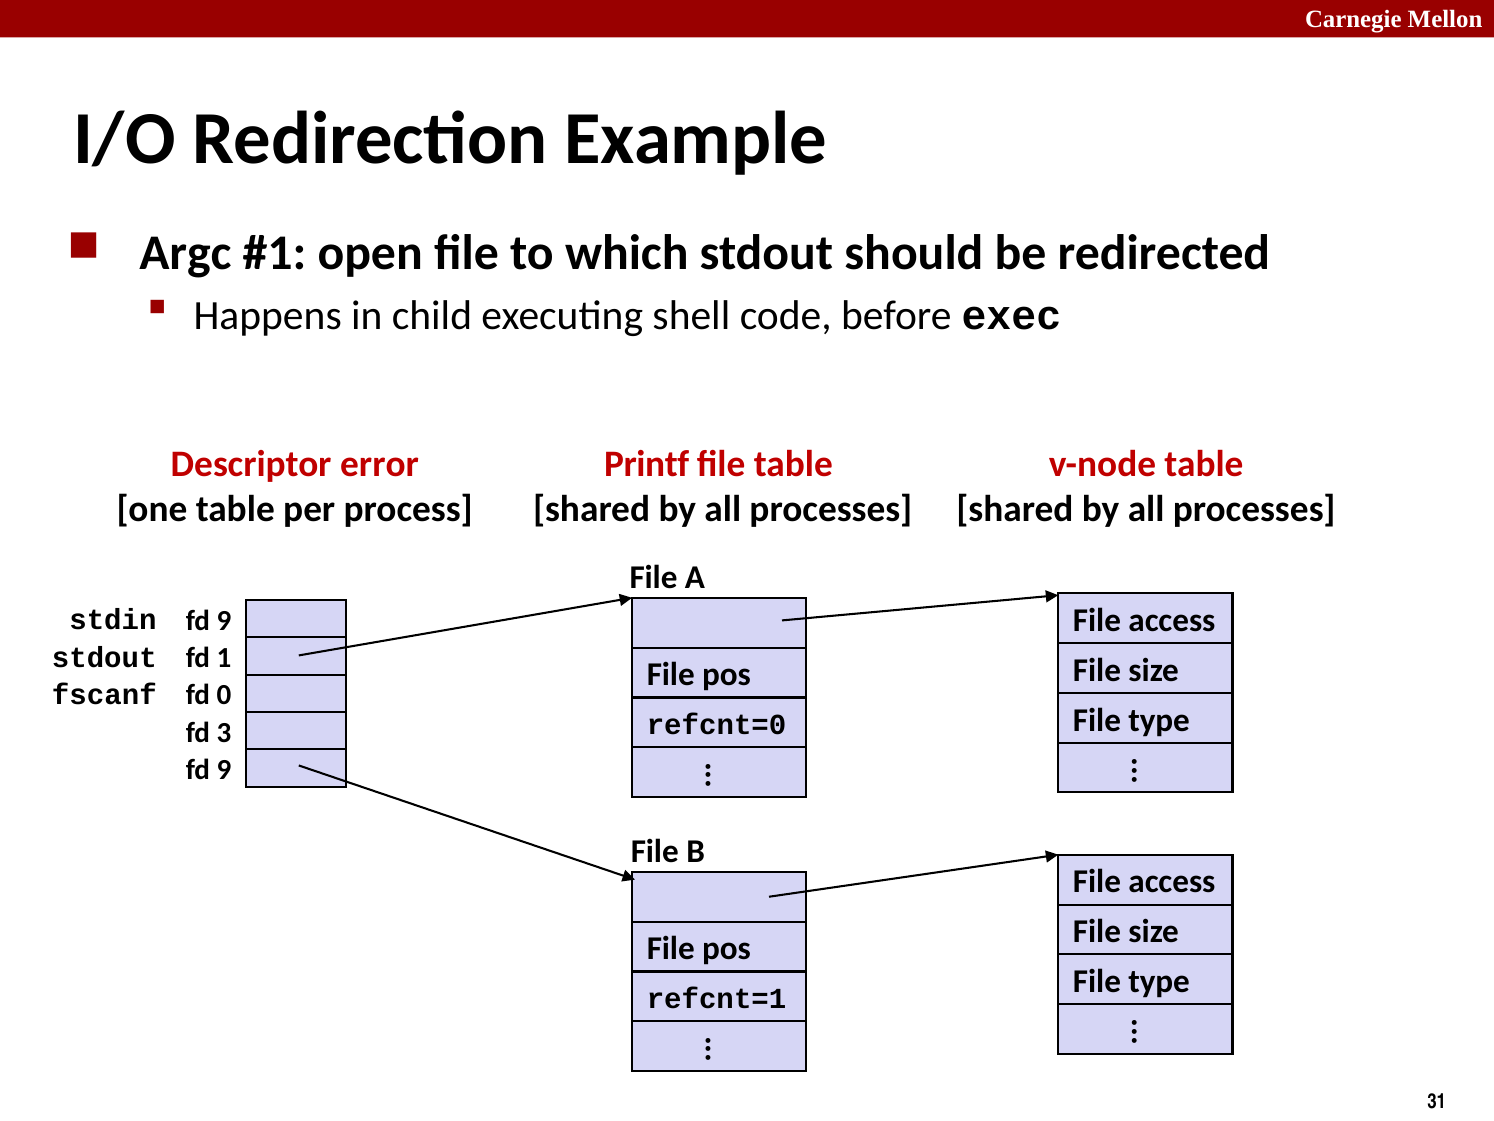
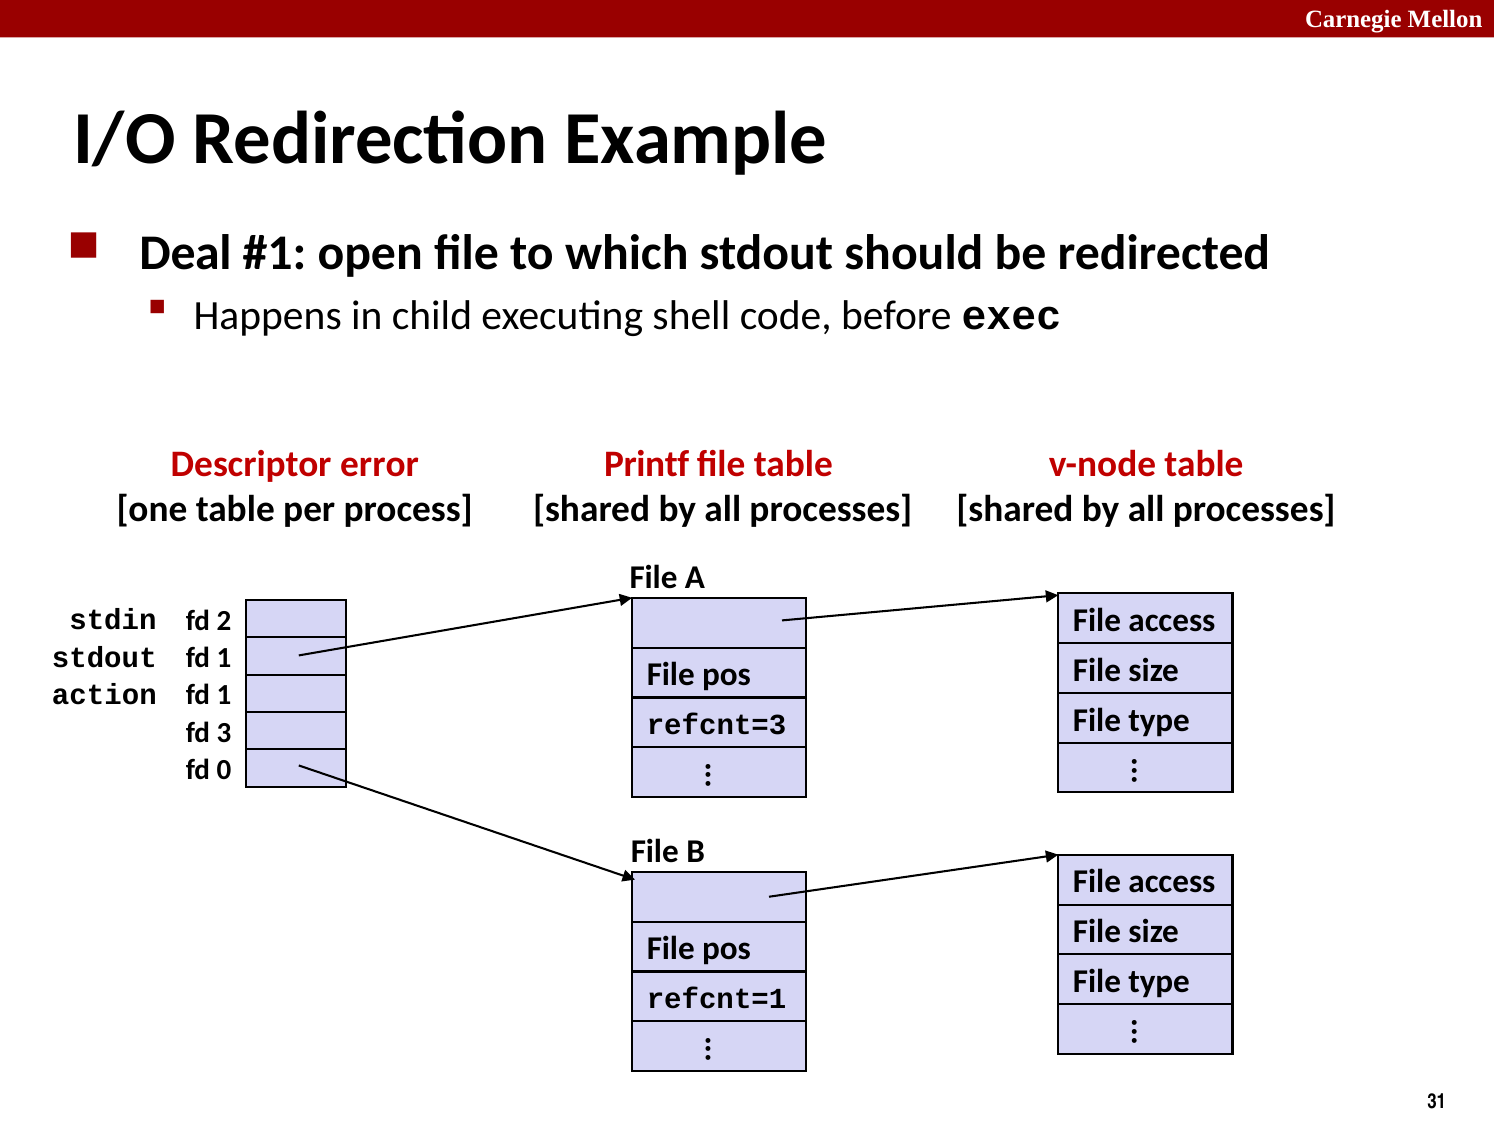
Argc: Argc -> Deal (186, 253)
9: 9 -> 2 (224, 620)
0: 0 -> 1 (224, 695)
fscanf: fscanf -> action (104, 694)
refcnt=0: refcnt=0 -> refcnt=3 (717, 724)
9: 9 -> 0 (224, 770)
